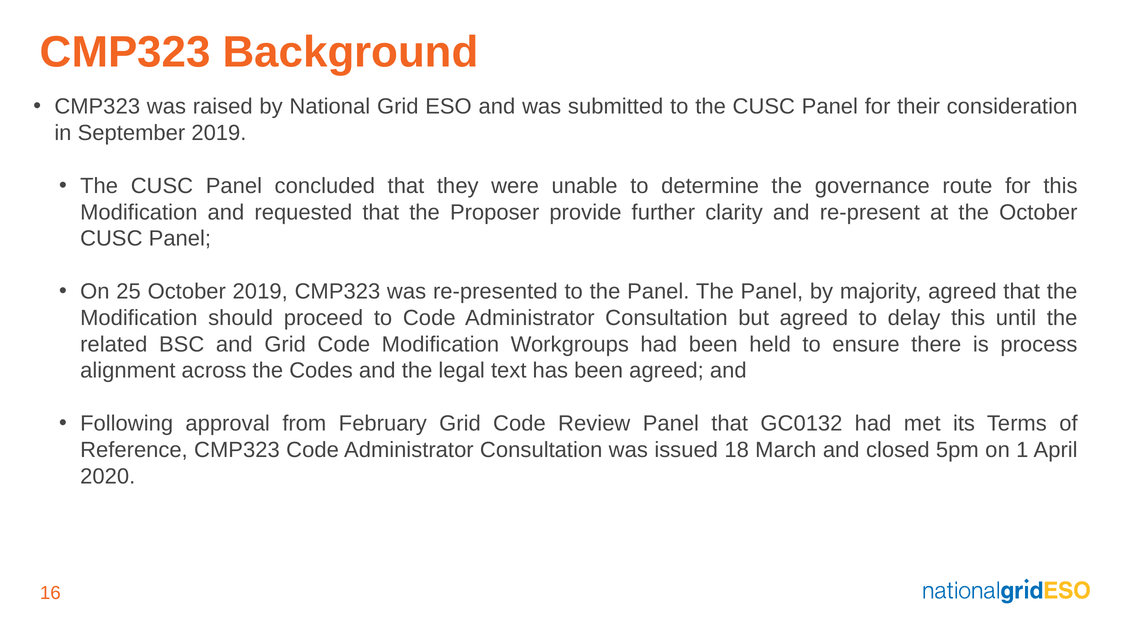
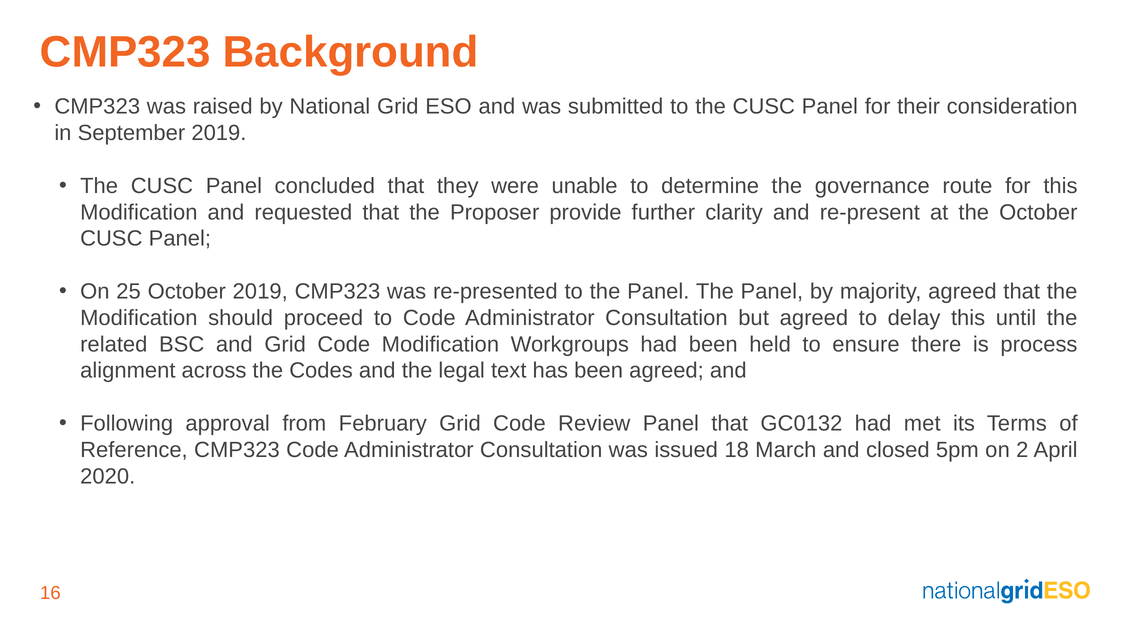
1: 1 -> 2 (1022, 450)
